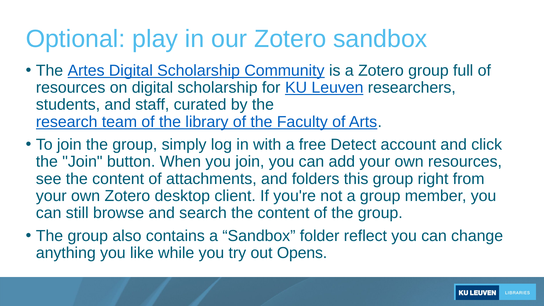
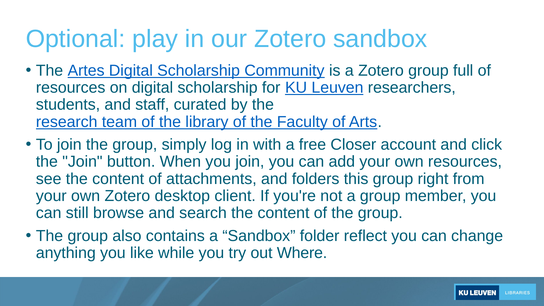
Detect: Detect -> Closer (353, 145)
Opens: Opens -> Where (302, 253)
